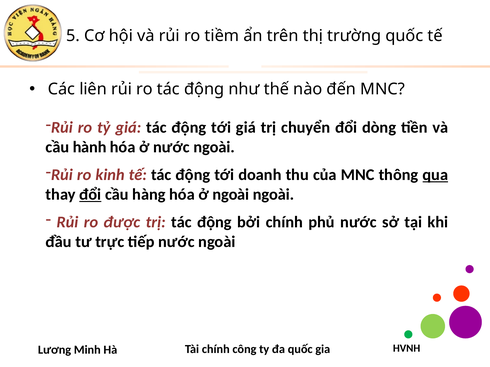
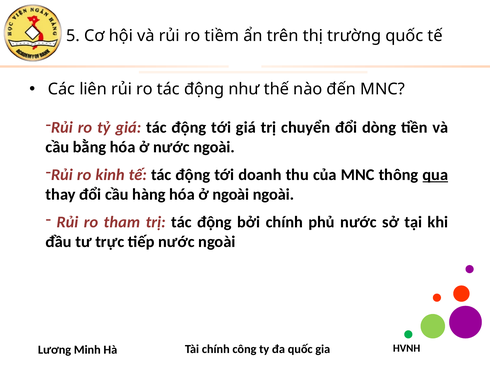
hành: hành -> bằng (90, 147)
đổi underline: present -> none (90, 195)
được: được -> tham (122, 222)
